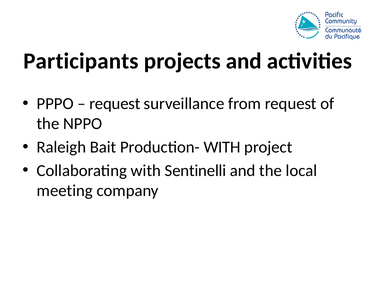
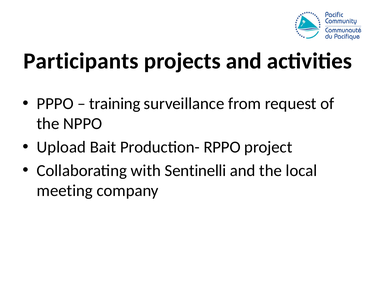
request: request -> training (115, 104)
Raleigh: Raleigh -> Upload (61, 147)
Production- WITH: WITH -> RPPO (222, 147)
